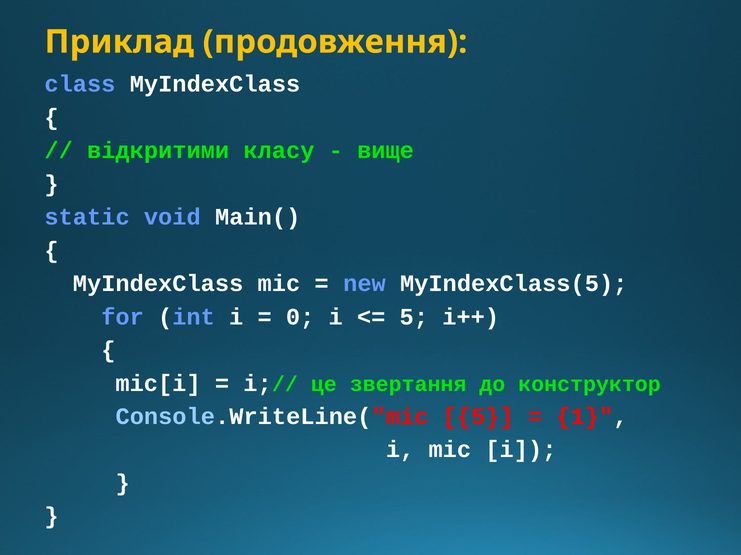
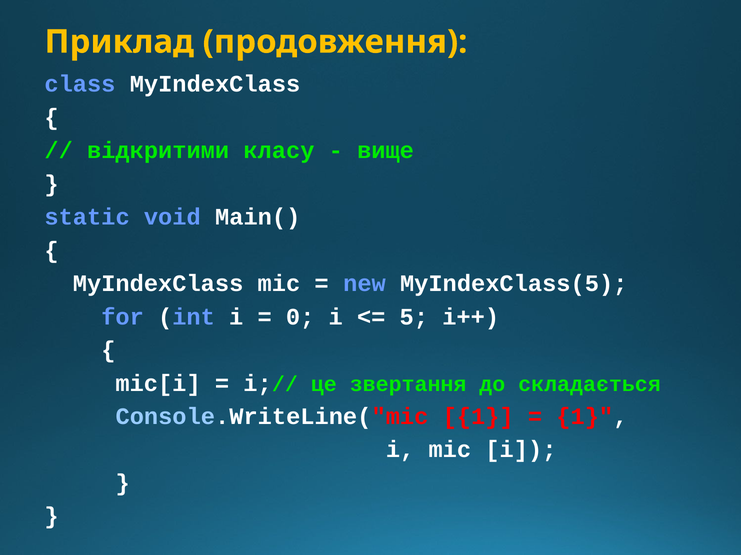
конструктор: конструктор -> складається (590, 384)
Console.WriteLine("mic 5: 5 -> 1 (478, 417)
